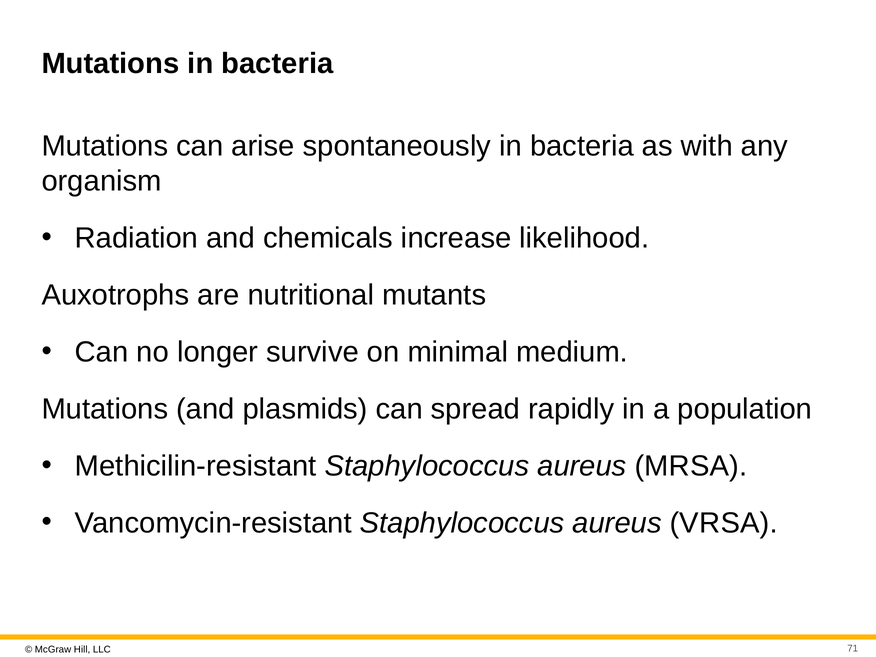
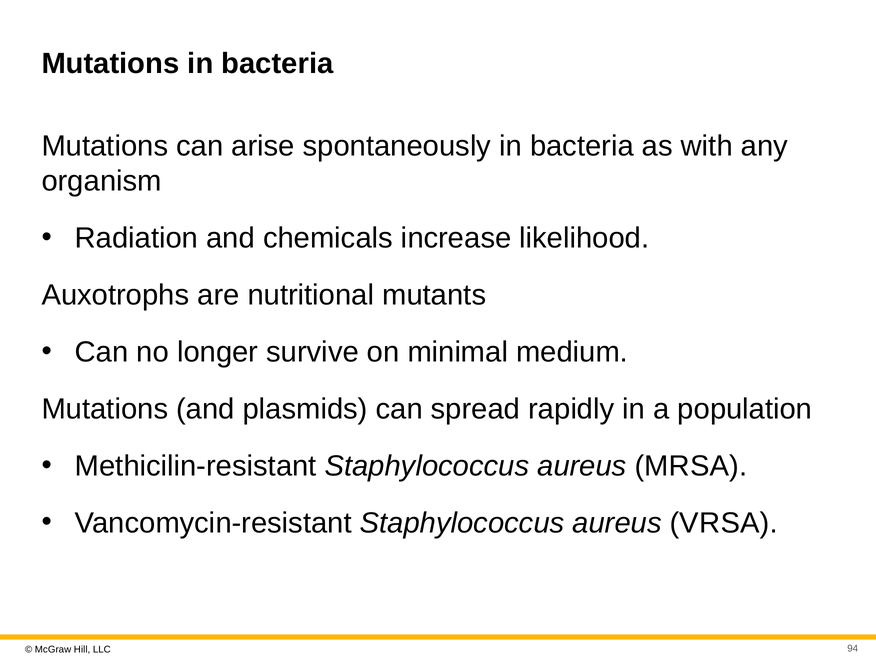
71: 71 -> 94 (853, 649)
